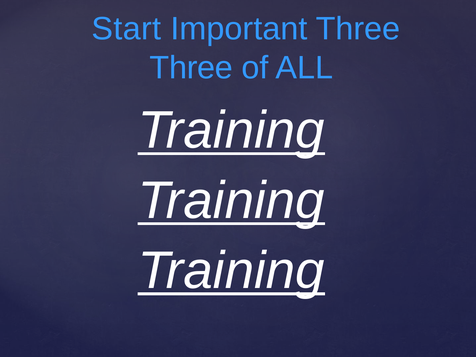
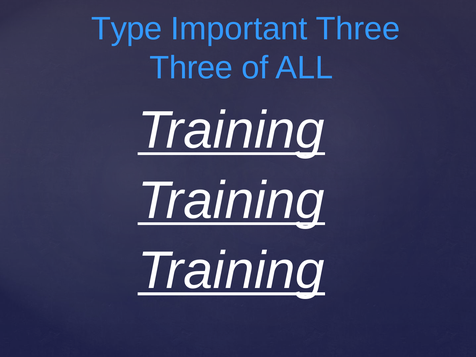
Start: Start -> Type (127, 29)
